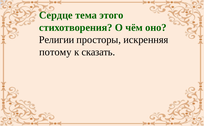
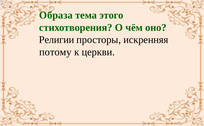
Сердце: Сердце -> Образа (56, 15)
сказать: сказать -> церкви (98, 52)
